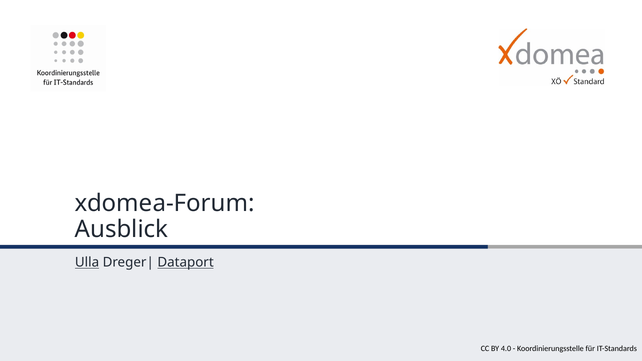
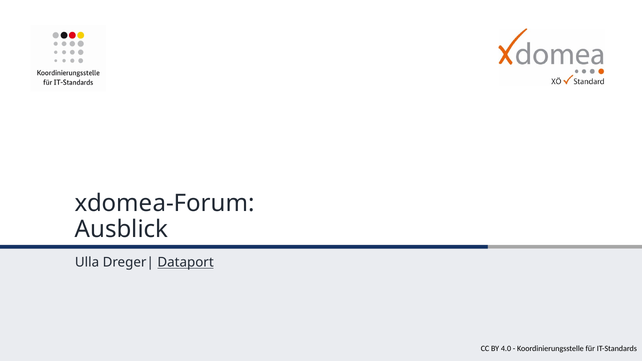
Ulla underline: present -> none (87, 263)
